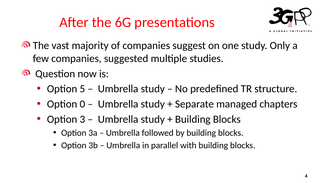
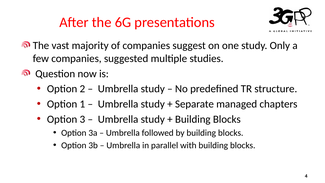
5: 5 -> 2 (82, 89)
0: 0 -> 1 (82, 104)
